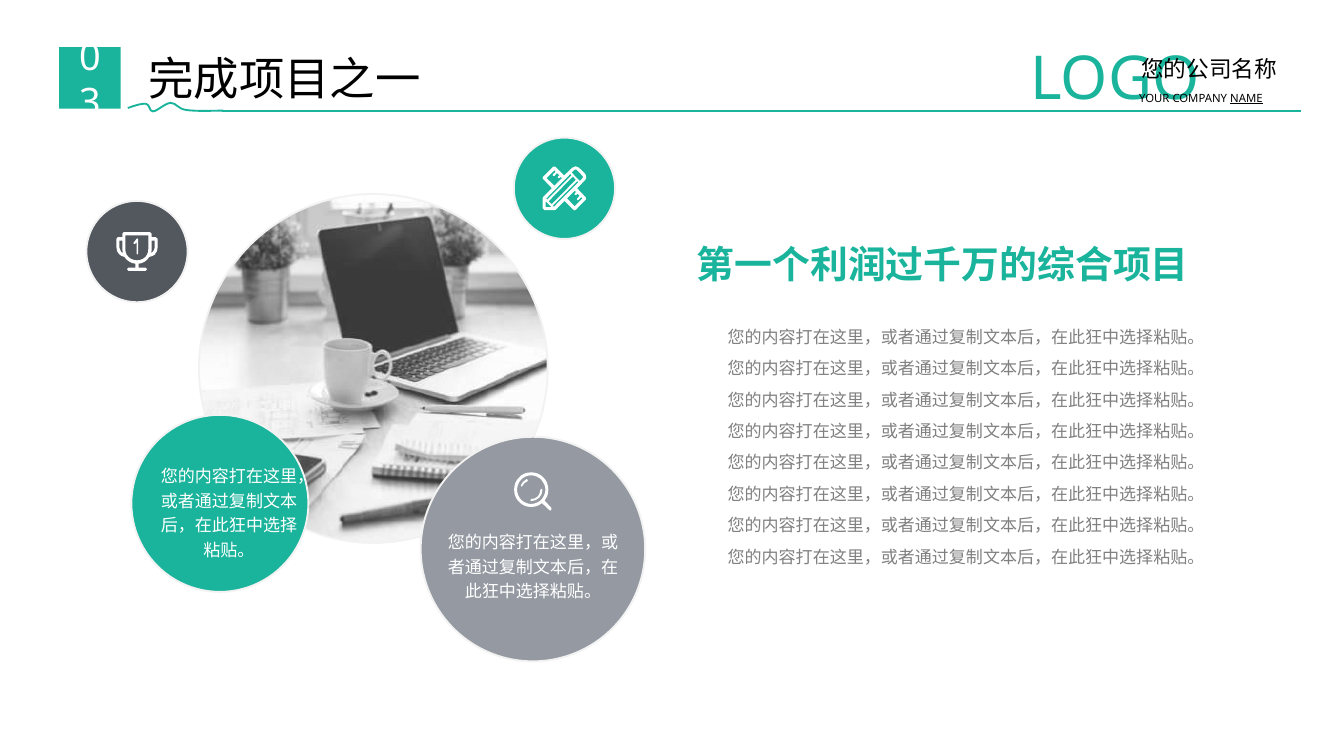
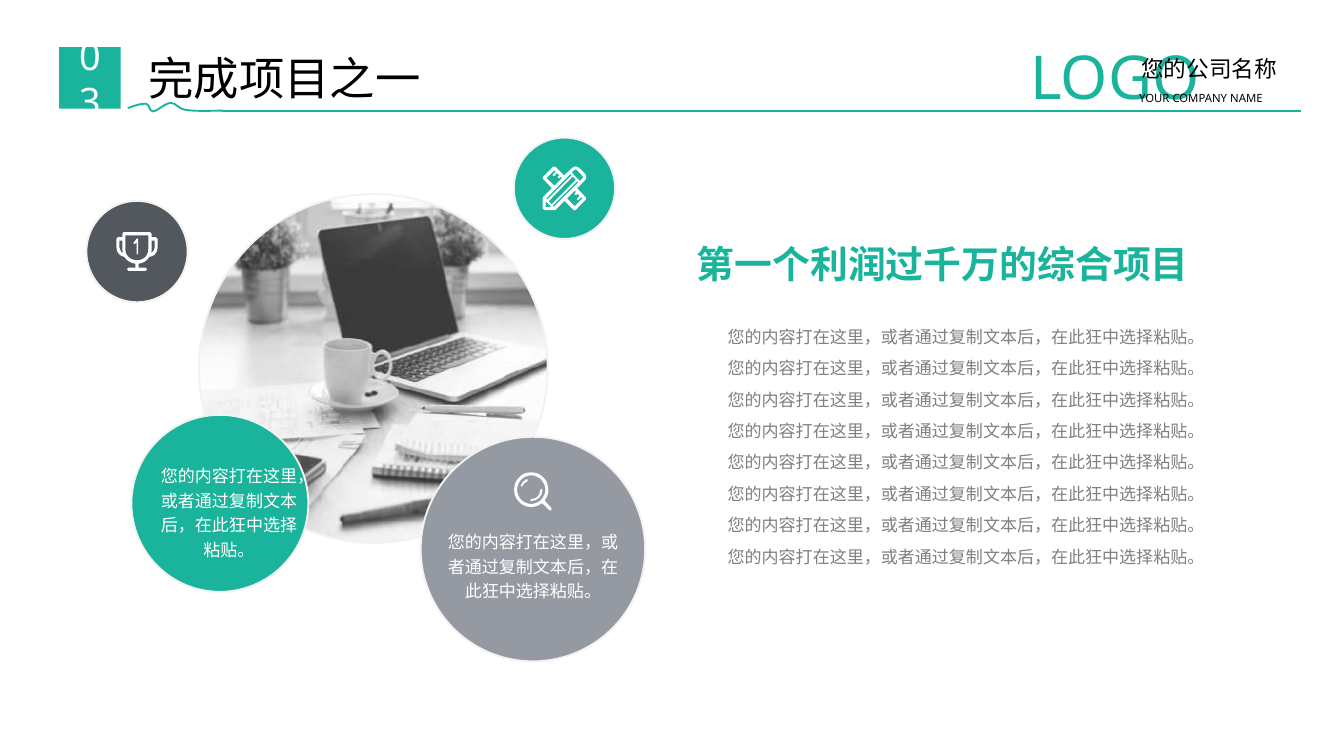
NAME underline: present -> none (1246, 98)
